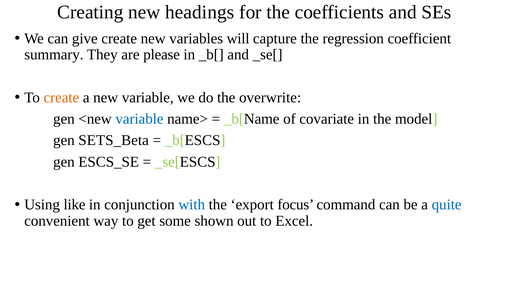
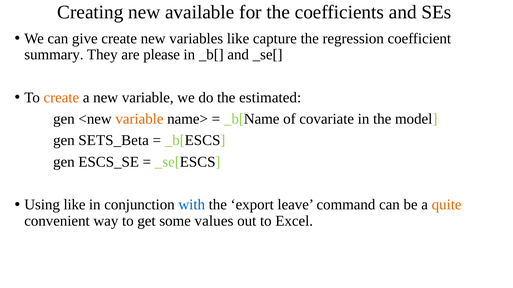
headings: headings -> available (200, 12)
variables will: will -> like (238, 39)
overwrite: overwrite -> estimated (270, 98)
variable colour: blue -> orange (139, 119)
focus: focus -> leave (296, 205)
quite colour: blue -> orange (447, 205)
shown: shown -> values (214, 221)
